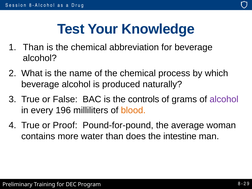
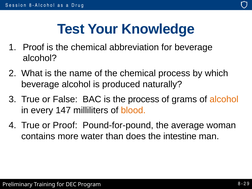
Than: Than -> Proof (33, 47)
the controls: controls -> process (144, 99)
alcohol colour: purple -> orange (224, 99)
196: 196 -> 147 (63, 110)
